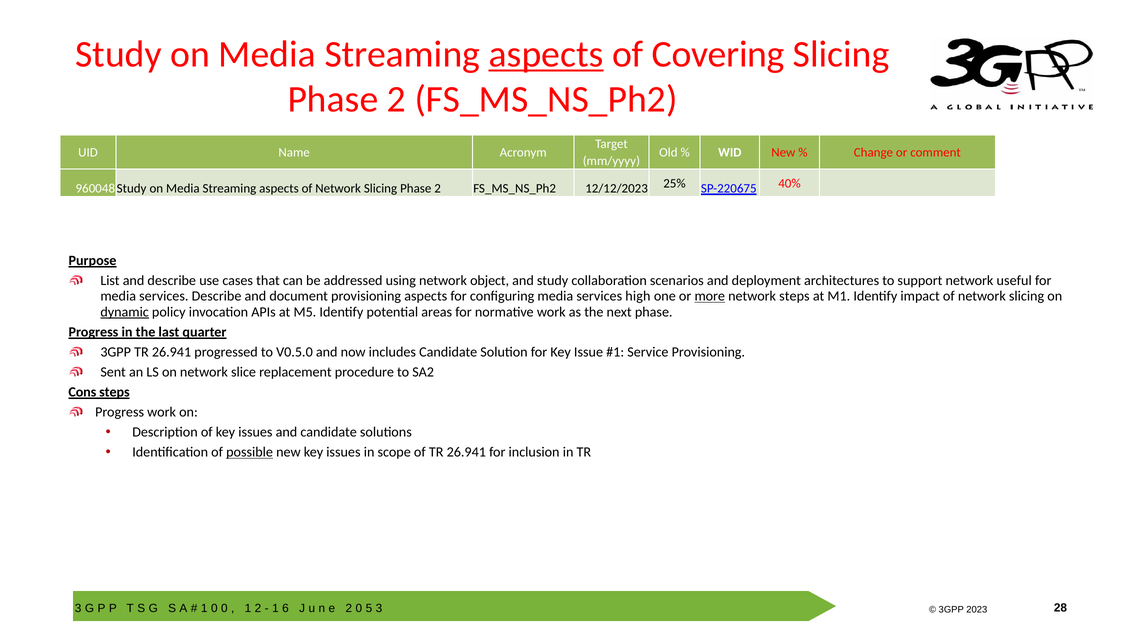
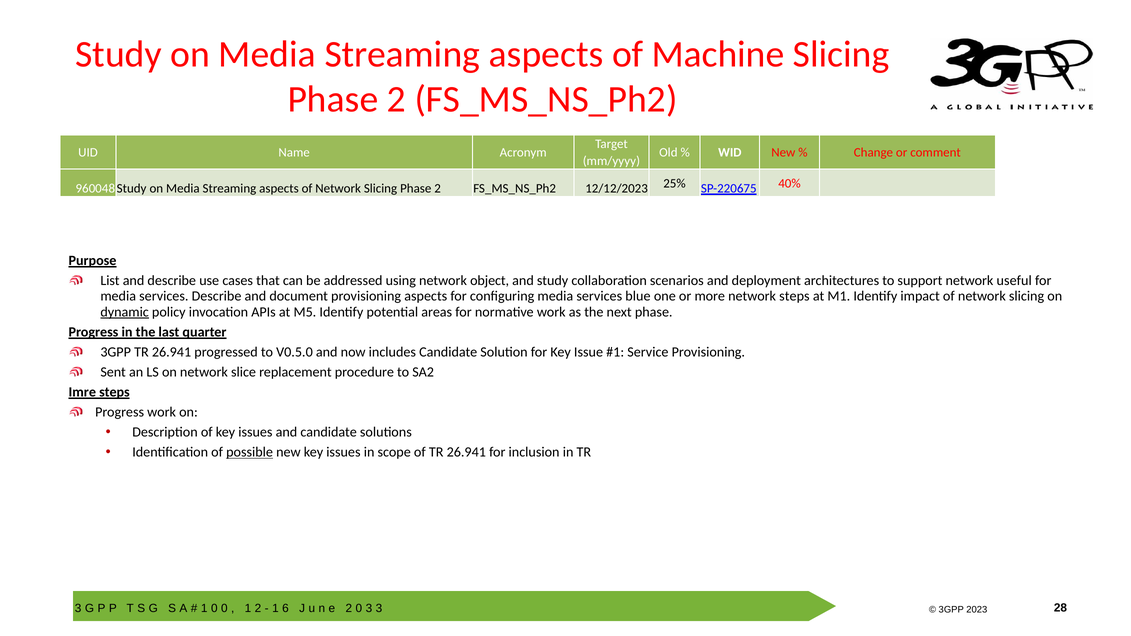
aspects underline: present -> none (546, 54)
Covering: Covering -> Machine (718, 54)
high: high -> blue (638, 296)
more underline: present -> none (710, 296)
Cons: Cons -> Imre (82, 392)
5: 5 -> 3 (369, 608)
